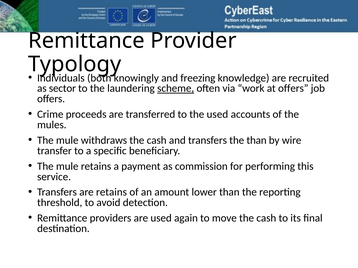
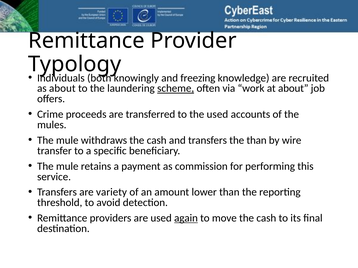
as sector: sector -> about (62, 89)
at offers: offers -> about (293, 89)
are retains: retains -> variety (111, 192)
again underline: none -> present (186, 218)
